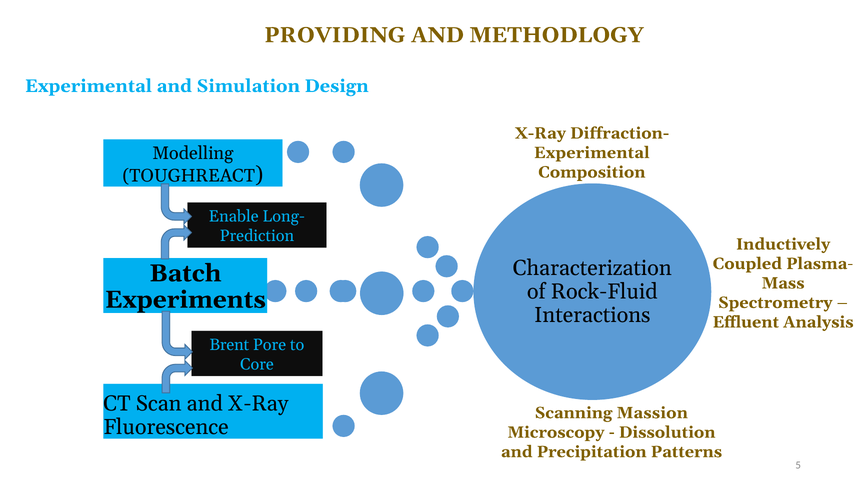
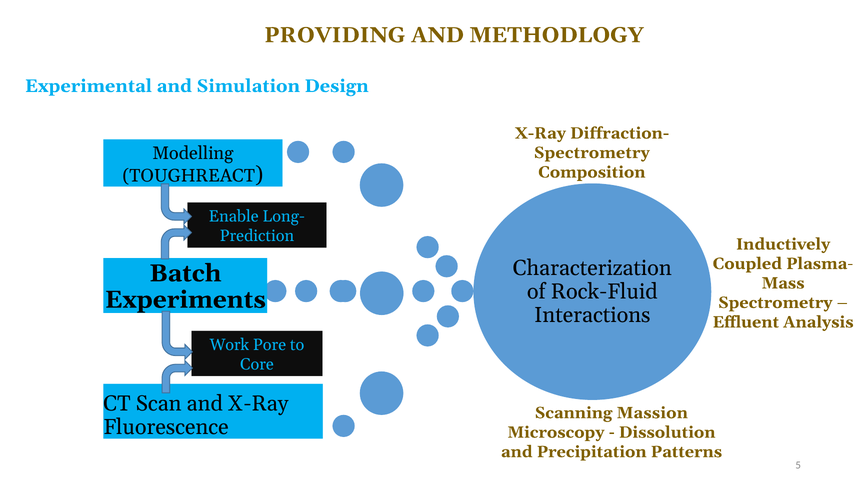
Experimental: Experimental -> Spectrometry (592, 153)
Brent: Brent -> Work (229, 345)
